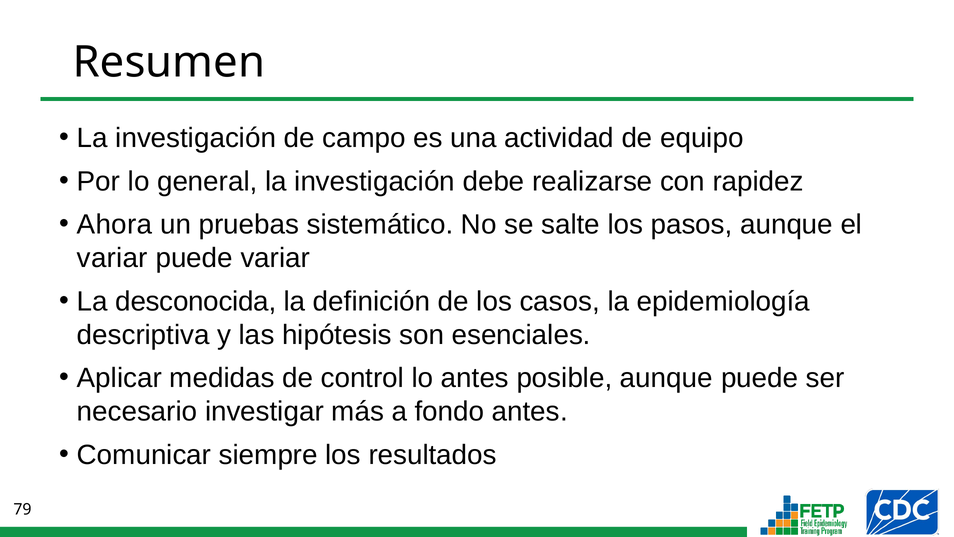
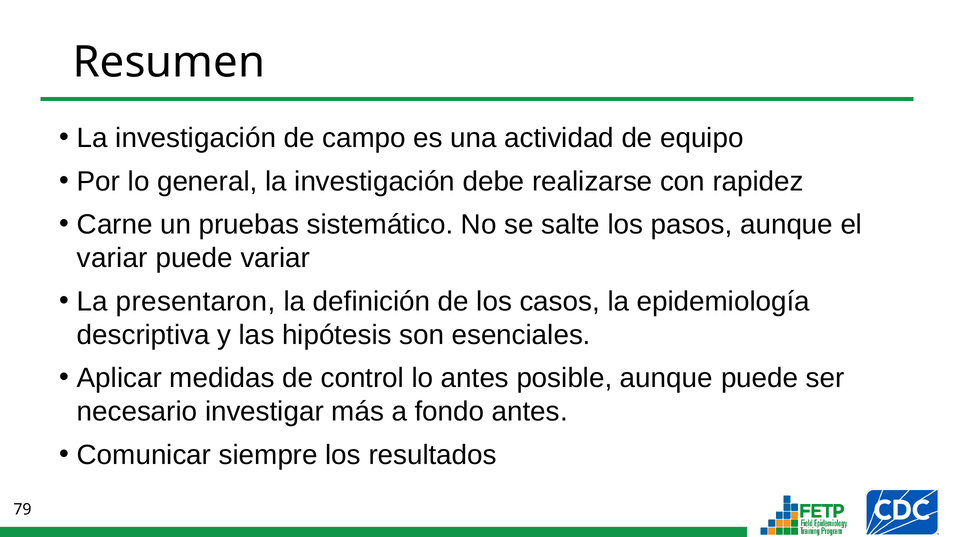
Ahora: Ahora -> Carne (115, 225)
desconocida: desconocida -> presentaron (196, 301)
